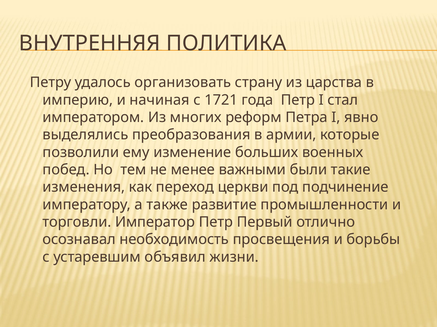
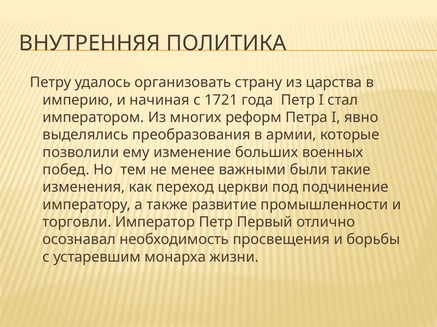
объявил: объявил -> монарха (175, 258)
